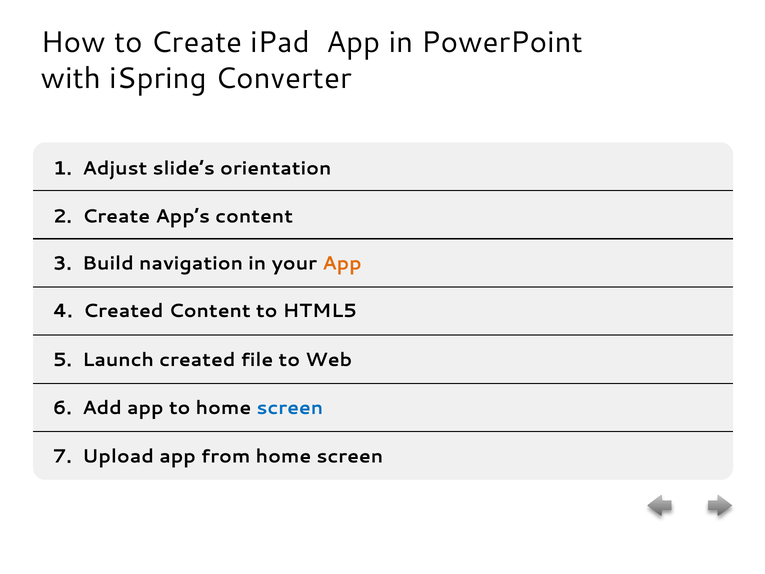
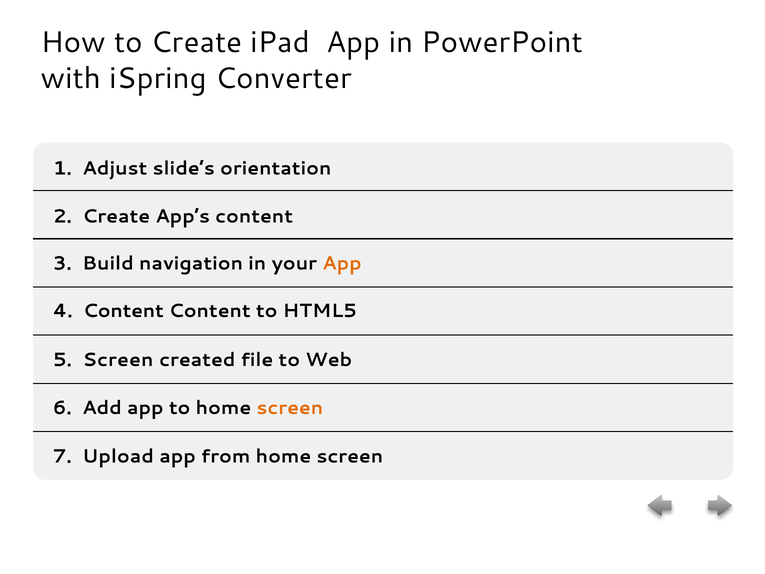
4 Created: Created -> Content (123, 311)
5 Launch: Launch -> Screen (118, 360)
screen colour: blue -> orange (290, 408)
